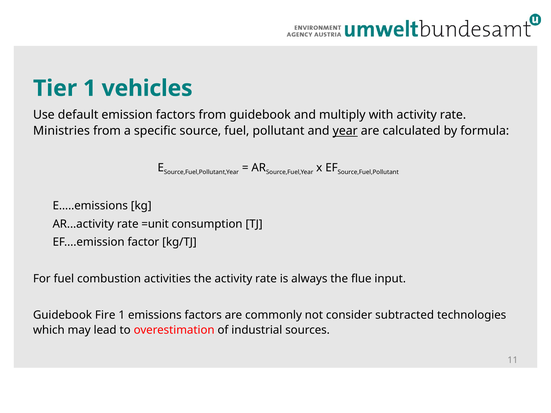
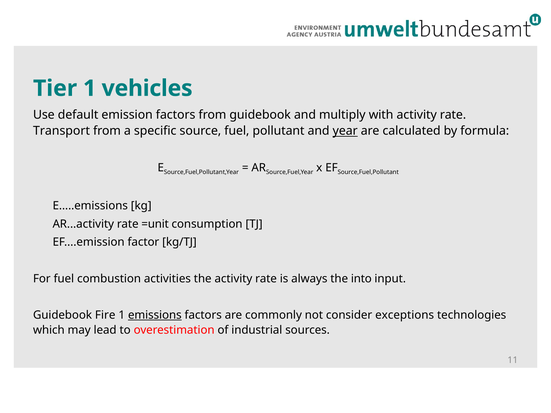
Ministries: Ministries -> Transport (61, 131)
flue: flue -> into (361, 279)
emissions underline: none -> present (155, 315)
subtracted: subtracted -> exceptions (405, 315)
